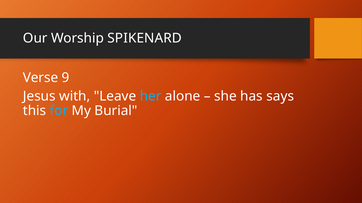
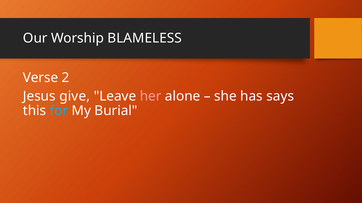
SPIKENARD: SPIKENARD -> BLAMELESS (145, 38)
9: 9 -> 2 (66, 78)
with: with -> give (75, 96)
her colour: light blue -> pink (151, 96)
